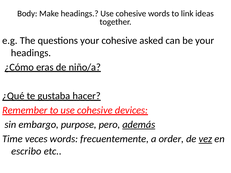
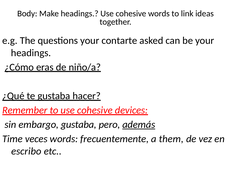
your cohesive: cohesive -> contarte (119, 41)
embargo purpose: purpose -> gustaba (79, 125)
order: order -> them (171, 139)
vez underline: present -> none (205, 139)
